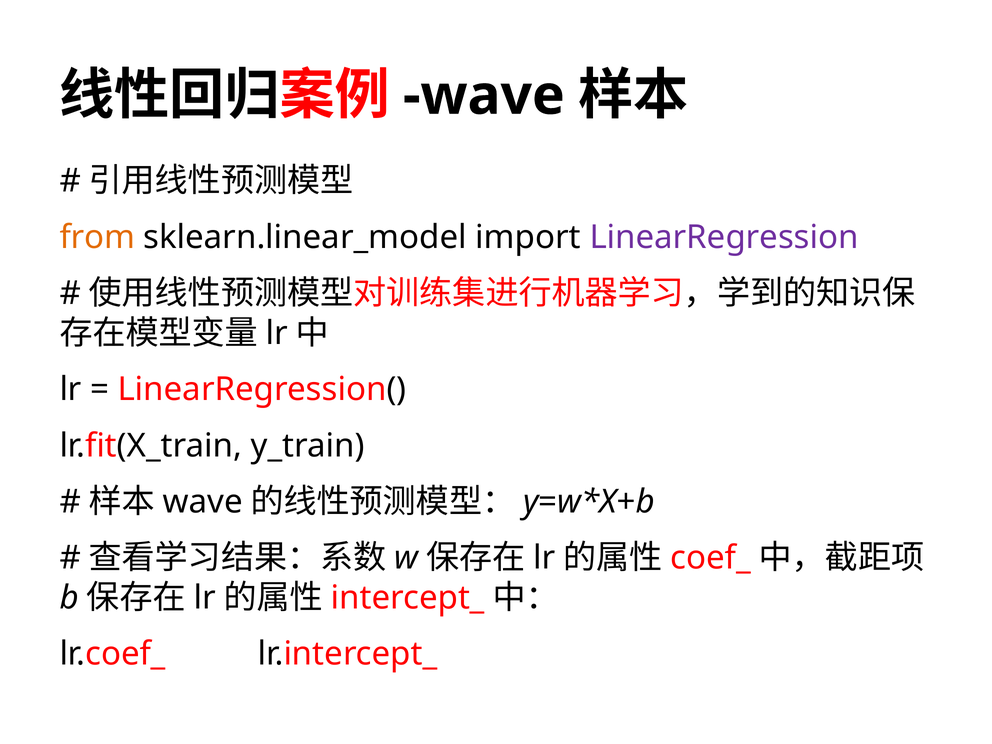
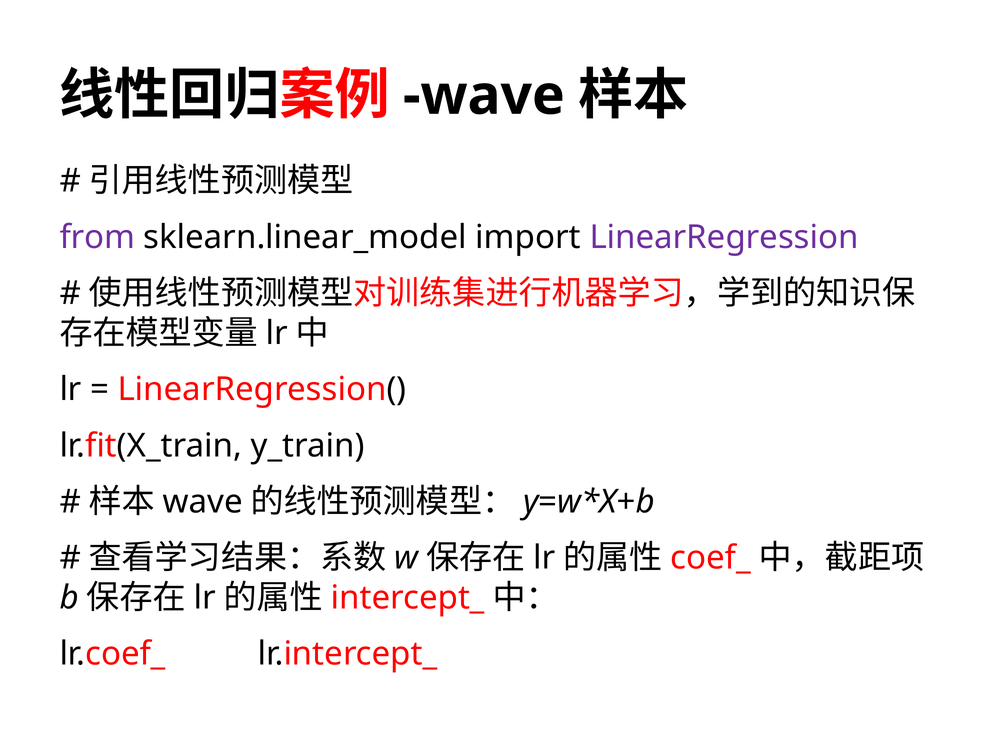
from colour: orange -> purple (97, 237)
